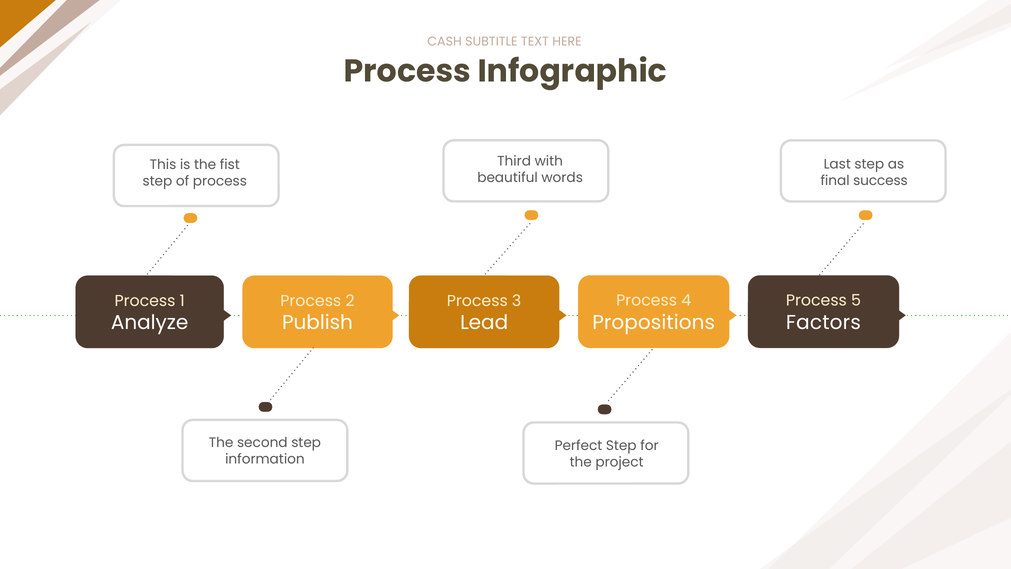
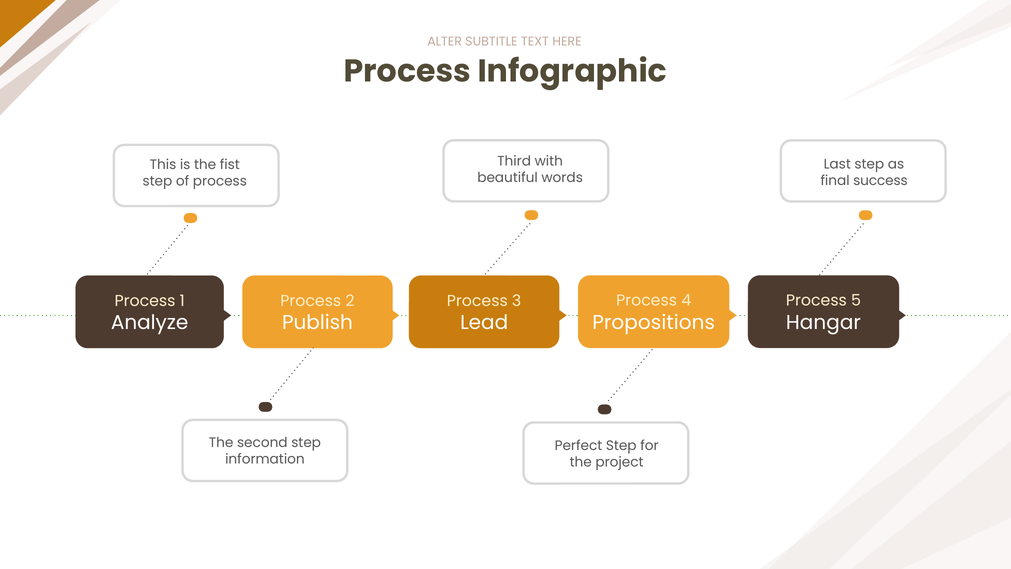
CASH: CASH -> ALTER (445, 41)
Factors: Factors -> Hangar (823, 322)
